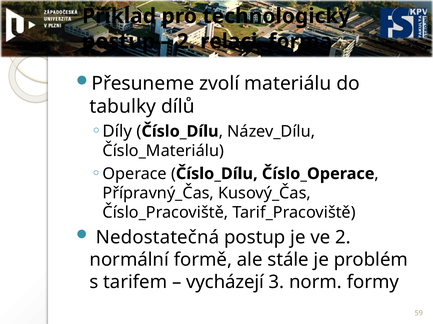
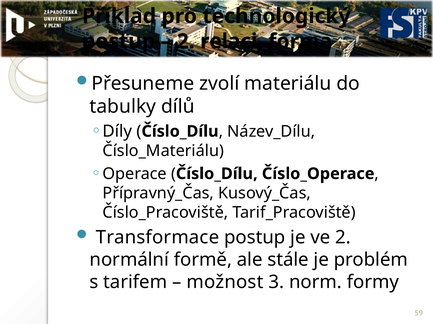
Nedostatečná: Nedostatečná -> Transformace (158, 238)
vycházejí: vycházejí -> možnost (225, 283)
